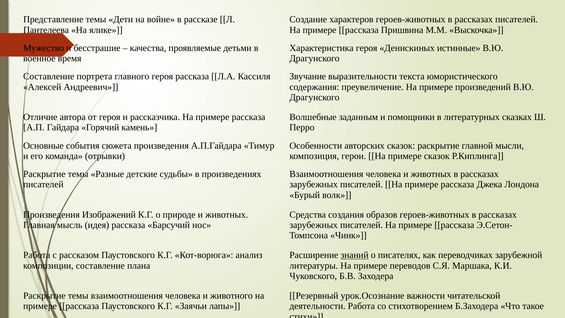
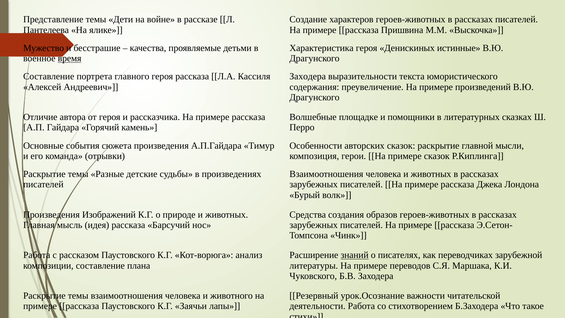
время underline: none -> present (70, 58)
Звучание: Звучание -> Заходера (308, 76)
заданным: заданным -> площадке (358, 117)
